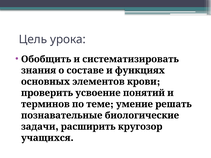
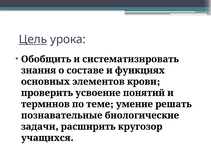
Цель underline: none -> present (33, 39)
